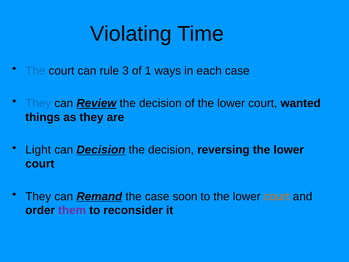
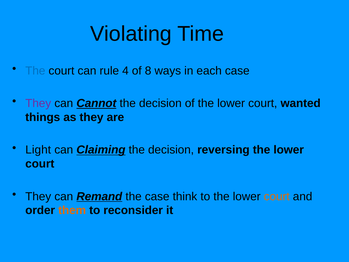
3: 3 -> 4 (125, 71)
1: 1 -> 8 (148, 71)
They colour: blue -> purple (38, 103)
Review: Review -> Cannot (96, 103)
can Decision: Decision -> Claiming (101, 150)
soon: soon -> think (185, 196)
them colour: purple -> orange (72, 210)
